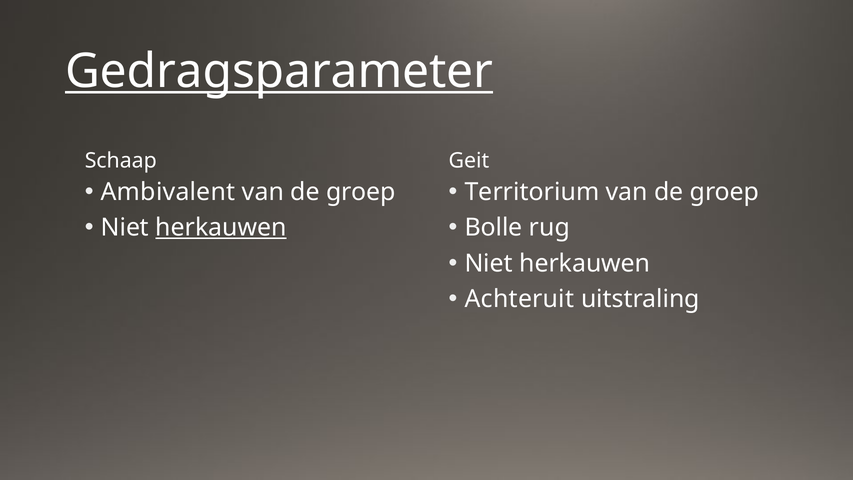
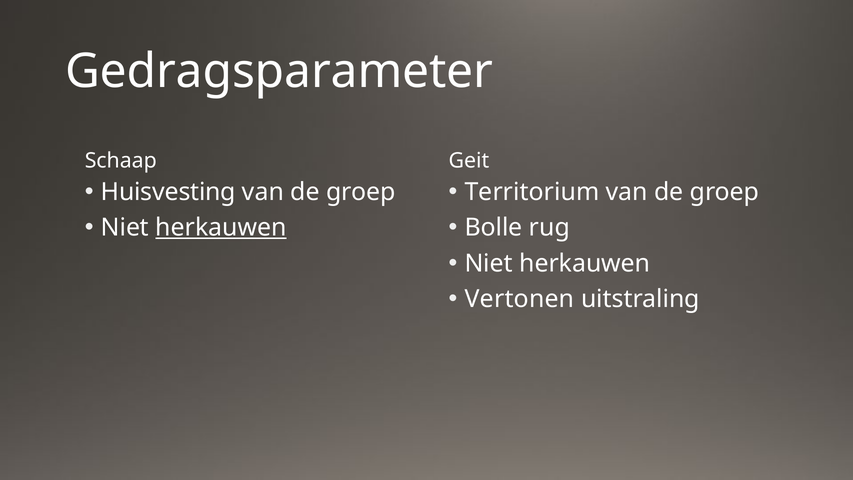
Gedragsparameter underline: present -> none (279, 72)
Ambivalent: Ambivalent -> Huisvesting (168, 192)
Achteruit: Achteruit -> Vertonen (519, 299)
